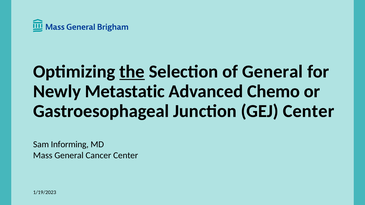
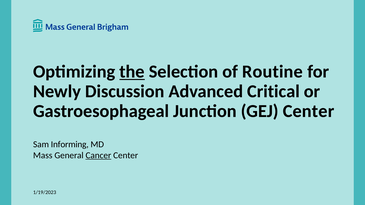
of General: General -> Routine (273, 72)
Metastatic: Metastatic -> Discussion (125, 92)
Chemo: Chemo -> Critical (273, 92)
Cancer underline: none -> present (98, 156)
